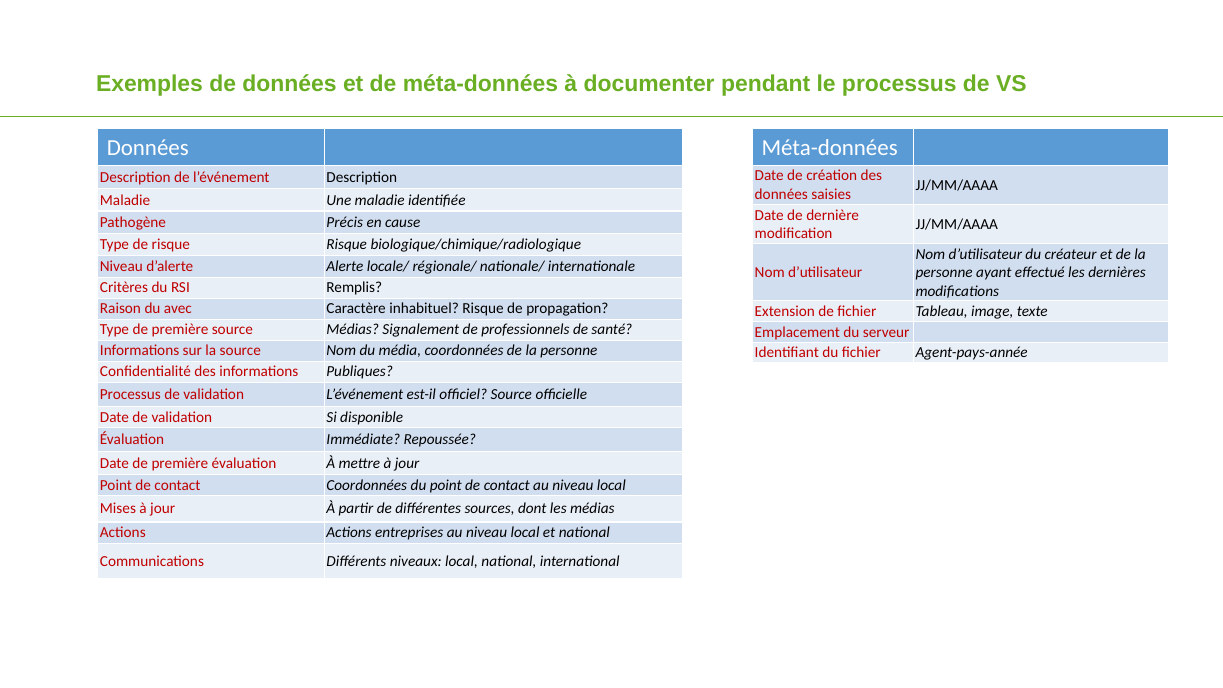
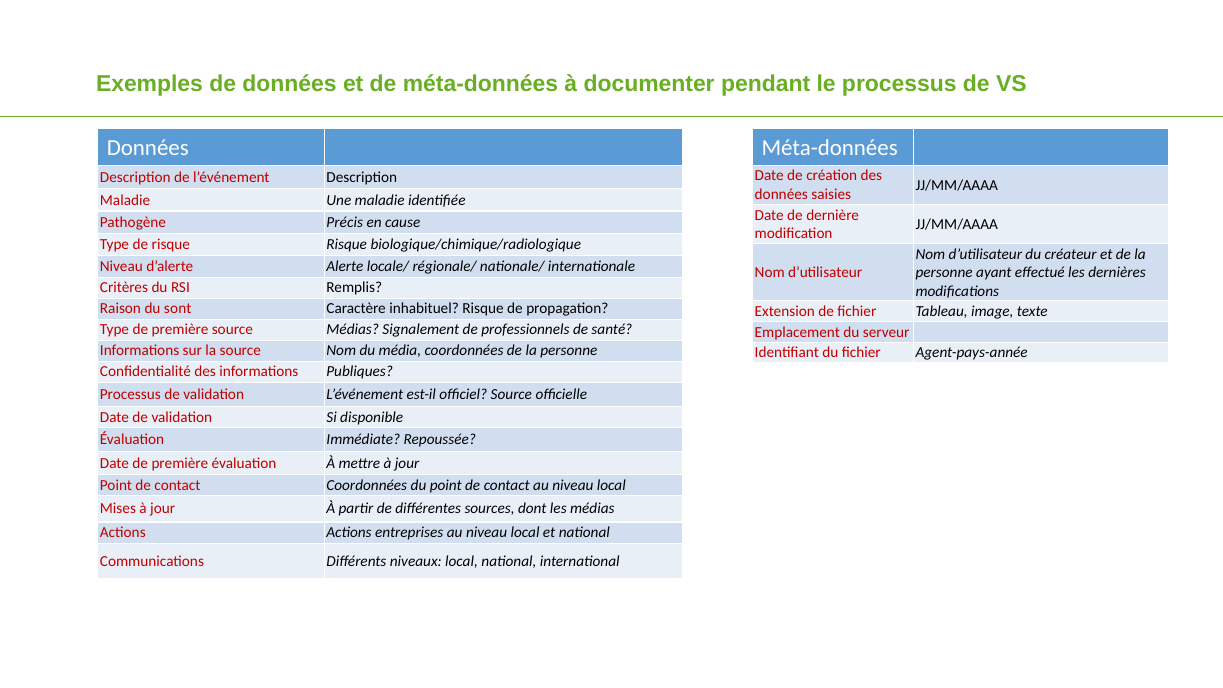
avec: avec -> sont (178, 309)
